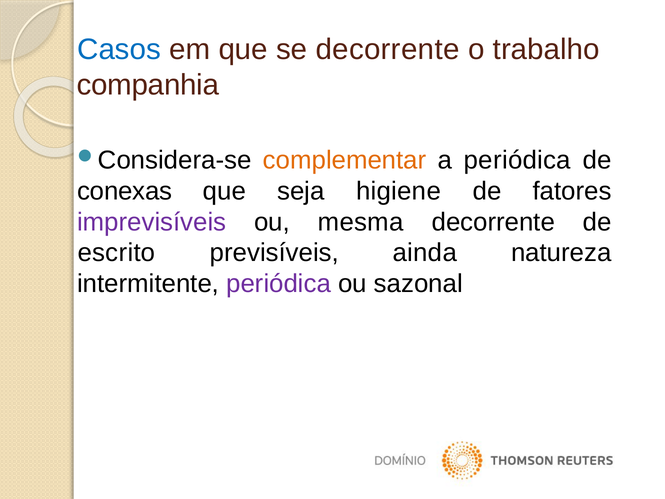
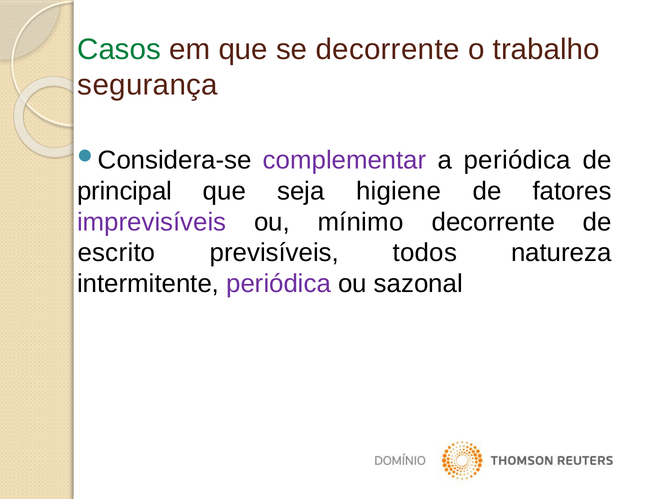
Casos colour: blue -> green (119, 50)
companhia: companhia -> segurança (148, 85)
complementar colour: orange -> purple (345, 160)
conexas: conexas -> principal (125, 191)
mesma: mesma -> mínimo (361, 222)
ainda: ainda -> todos (425, 253)
